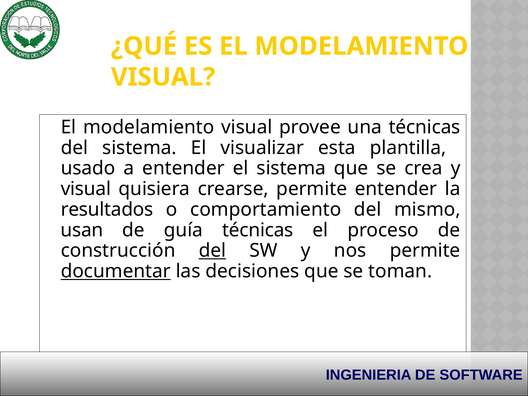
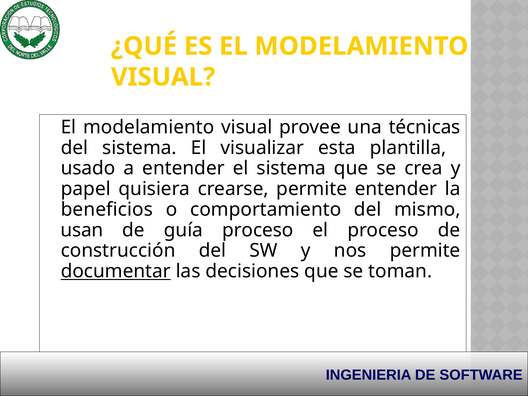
visual: visual -> papel (86, 189)
resultados: resultados -> beneficios (107, 210)
guía técnicas: técnicas -> proceso (258, 230)
del underline: present -> none (212, 251)
